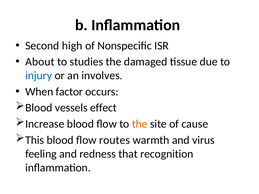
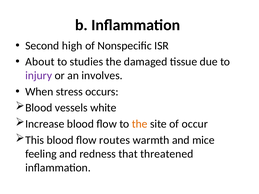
injury colour: blue -> purple (39, 76)
factor: factor -> stress (69, 92)
effect: effect -> white (103, 108)
cause: cause -> occur (195, 124)
virus: virus -> mice (203, 140)
recognition: recognition -> threatened (167, 154)
